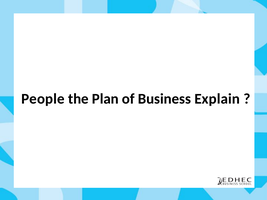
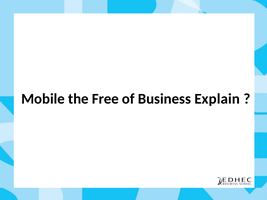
People: People -> Mobile (43, 99)
Plan: Plan -> Free (105, 99)
